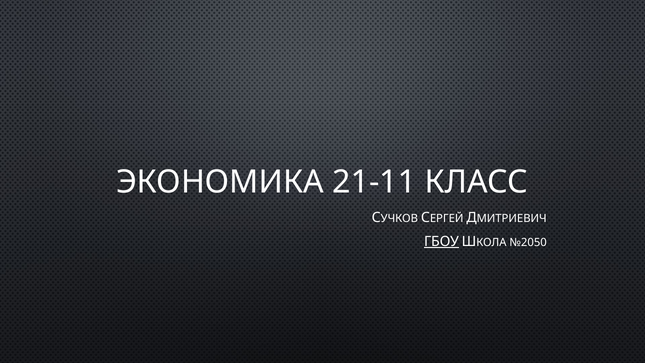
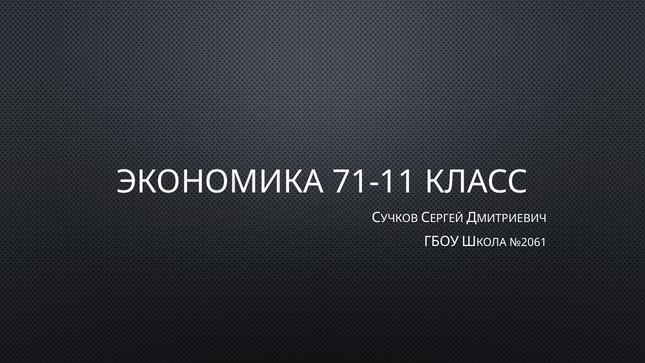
21-11: 21-11 -> 71-11 (374, 182)
ГБОУ underline: present -> none (442, 241)
№2050: №2050 -> №2061 (528, 242)
